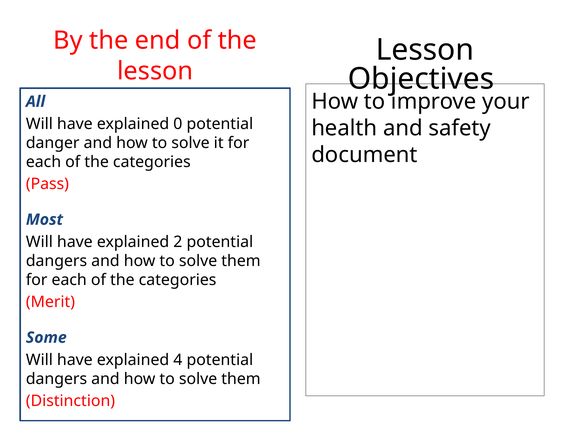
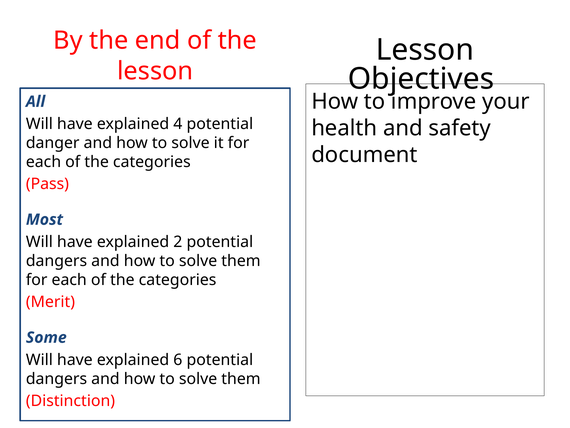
0: 0 -> 4 (178, 124)
4: 4 -> 6 (178, 359)
